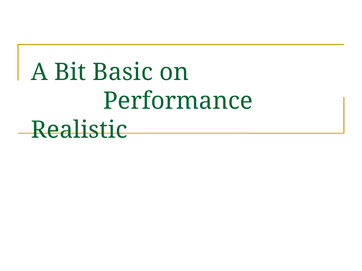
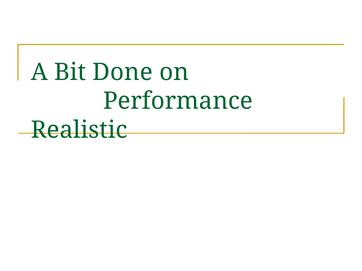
Basic: Basic -> Done (123, 72)
